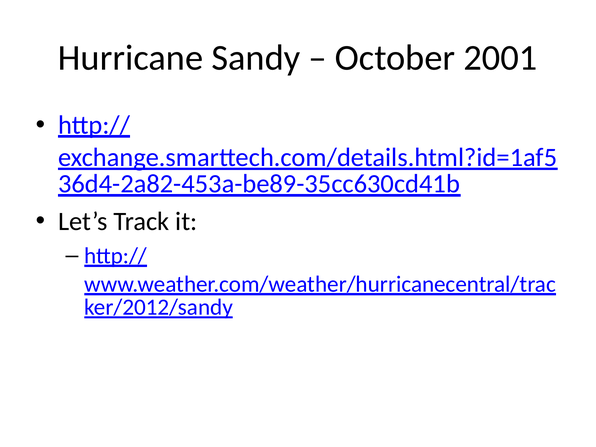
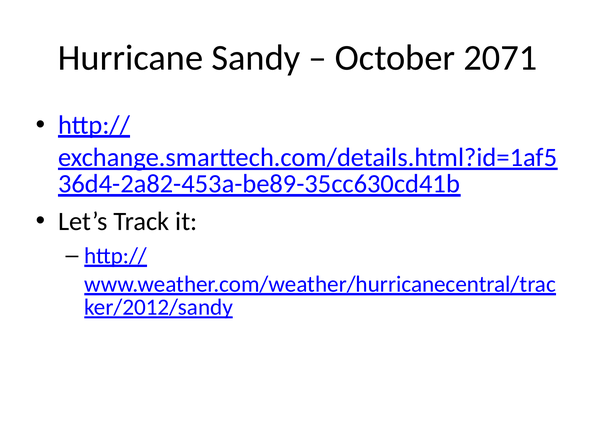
2001: 2001 -> 2071 (500, 58)
